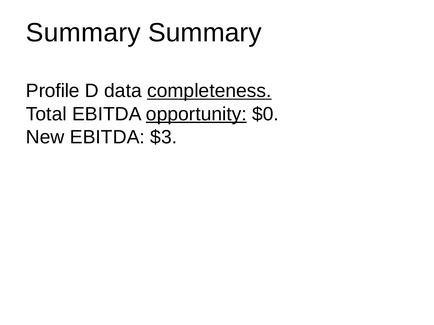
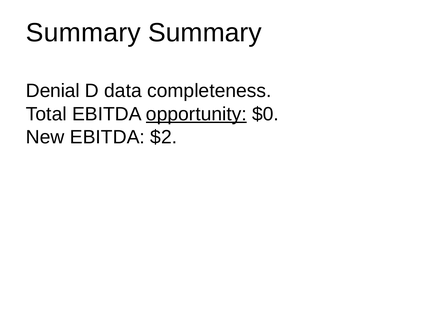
Profile: Profile -> Denial (53, 91)
completeness underline: present -> none (209, 91)
$3: $3 -> $2 (164, 137)
